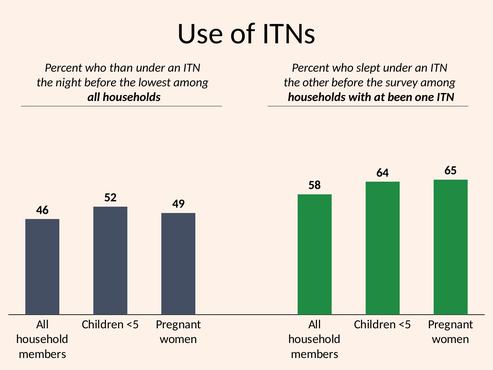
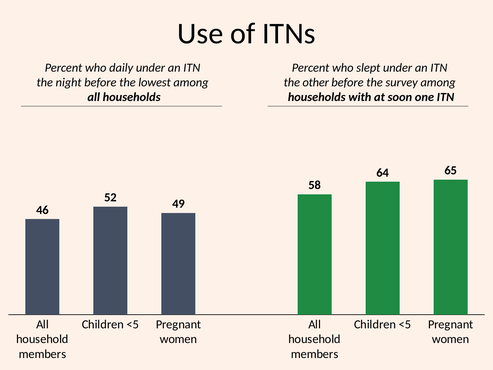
than: than -> daily (121, 68)
been: been -> soon (400, 97)
